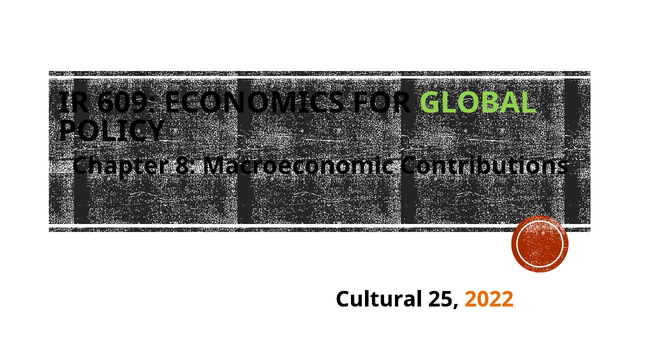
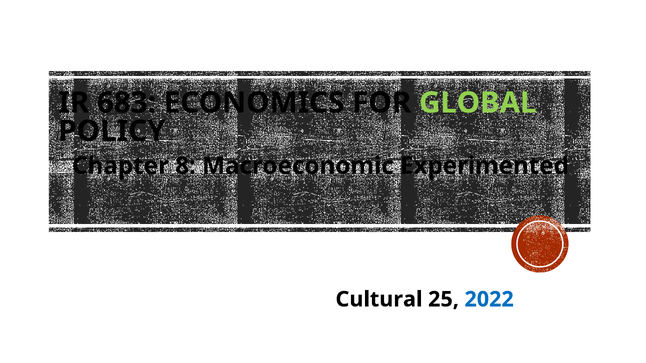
609: 609 -> 683 (126, 103)
Contributions: Contributions -> Experimented (484, 166)
2022 colour: orange -> blue (489, 300)
